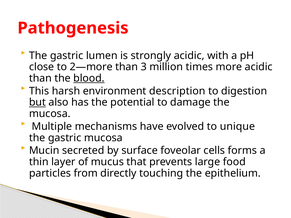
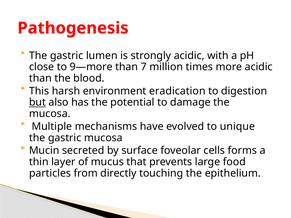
2—more: 2—more -> 9—more (91, 67)
3: 3 -> 7 (144, 67)
blood underline: present -> none (89, 78)
description: description -> eradication (177, 91)
